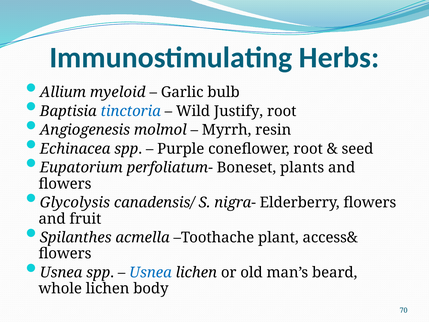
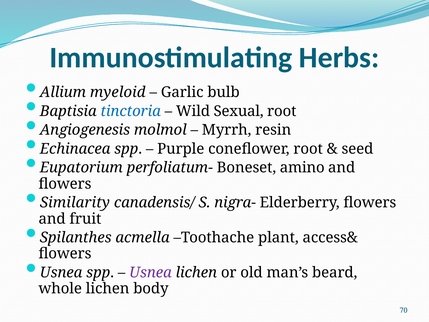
Justify: Justify -> Sexual (239, 111)
plants: plants -> amino (302, 168)
Glycolysis: Glycolysis -> Similarity (75, 203)
Usnea colour: blue -> purple (150, 272)
